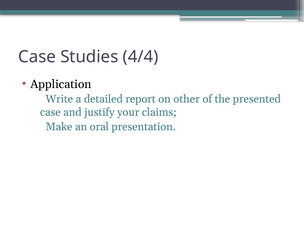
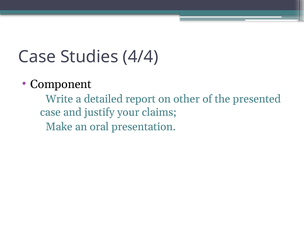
Application: Application -> Component (61, 84)
